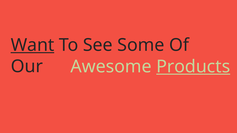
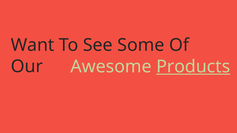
Want underline: present -> none (33, 45)
